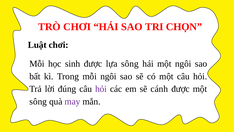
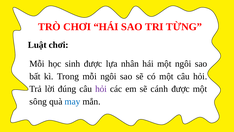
CHỌN: CHỌN -> TỪNG (184, 27)
sông: sông -> nhân (130, 64)
may colour: purple -> blue (72, 101)
